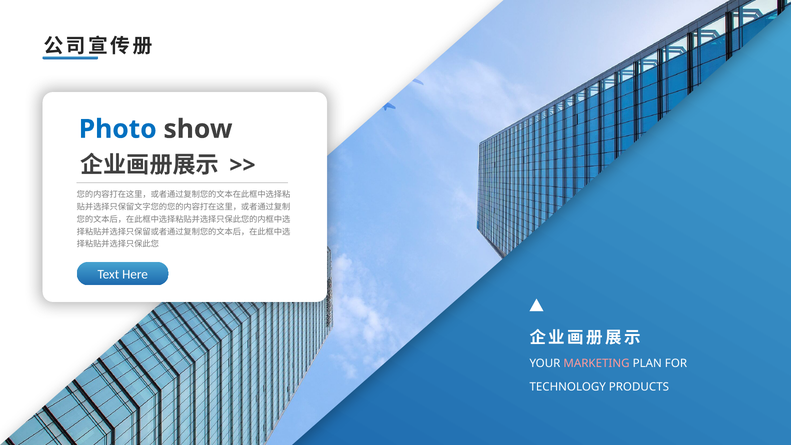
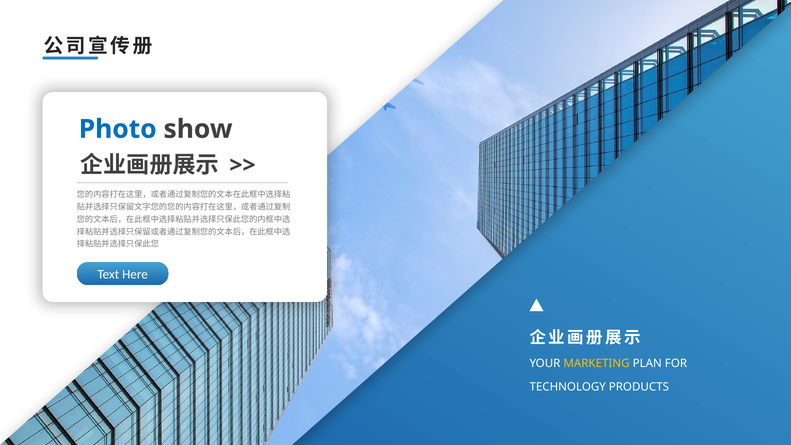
MARKETING colour: pink -> yellow (597, 364)
